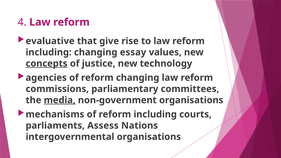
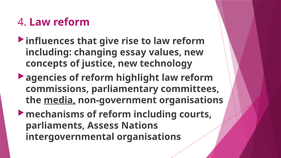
evaluative: evaluative -> influences (50, 41)
concepts underline: present -> none (47, 64)
reform changing: changing -> highlight (138, 78)
